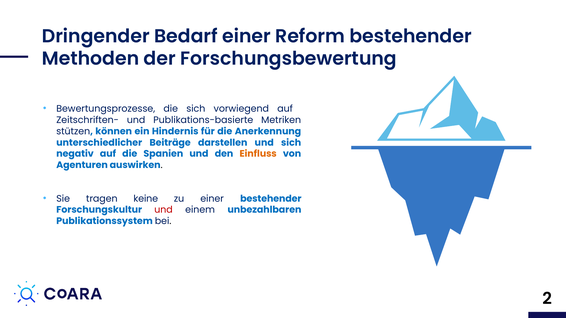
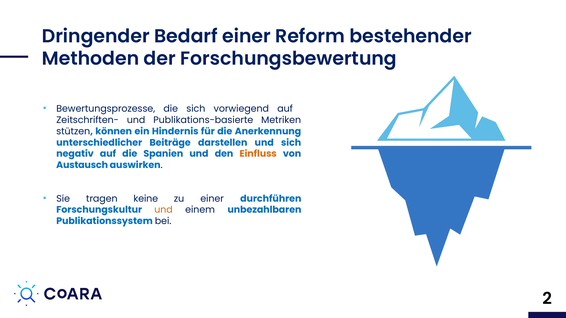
Agenturen: Agenturen -> Austausch (82, 165)
einer bestehender: bestehender -> durchführen (271, 199)
und colour: red -> orange (163, 210)
